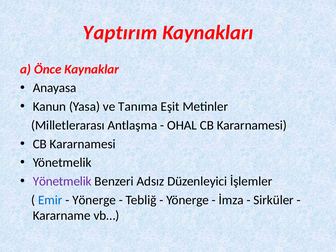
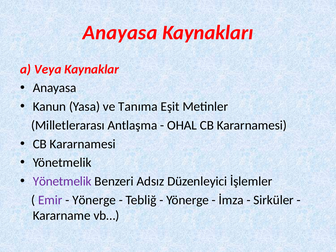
Yaptırım: Yaptırım -> Anayasa (120, 33)
Önce: Önce -> Veya (48, 69)
Emir colour: blue -> purple (50, 200)
